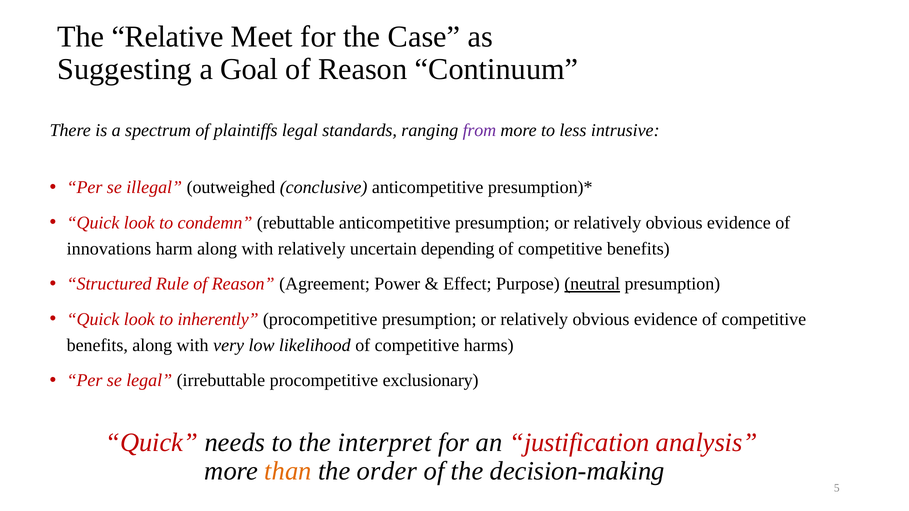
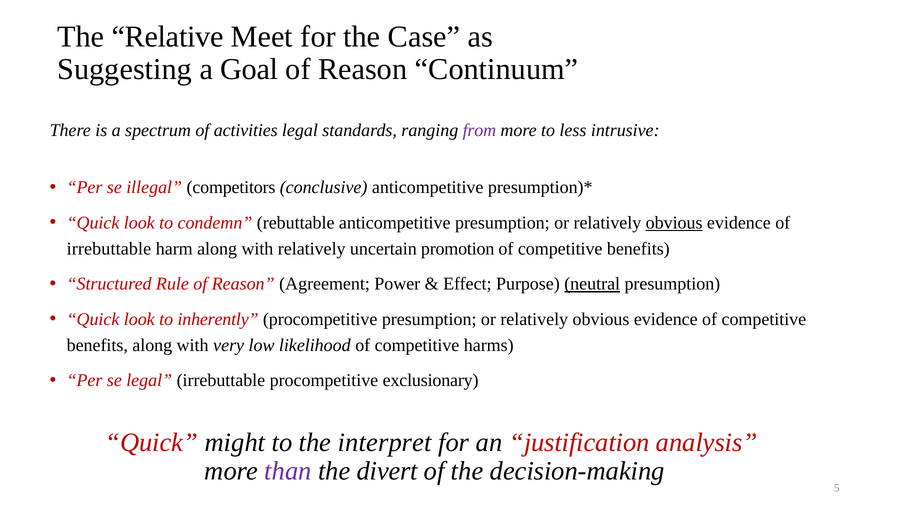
plaintiffs: plaintiffs -> activities (246, 130)
outweighed: outweighed -> competitors (231, 188)
obvious underline: none -> present (674, 223)
innovations: innovations -> irrebuttable (109, 249)
depending: depending -> promotion (458, 249)
needs: needs -> might (235, 443)
than colour: orange -> purple (288, 471)
order: order -> divert (387, 471)
